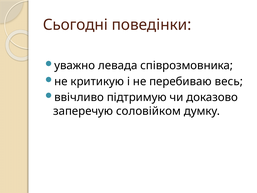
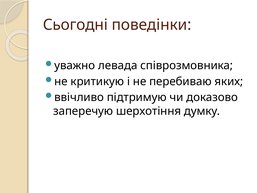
весь: весь -> яких (229, 81)
соловійком: соловійком -> шерхотіння (149, 111)
